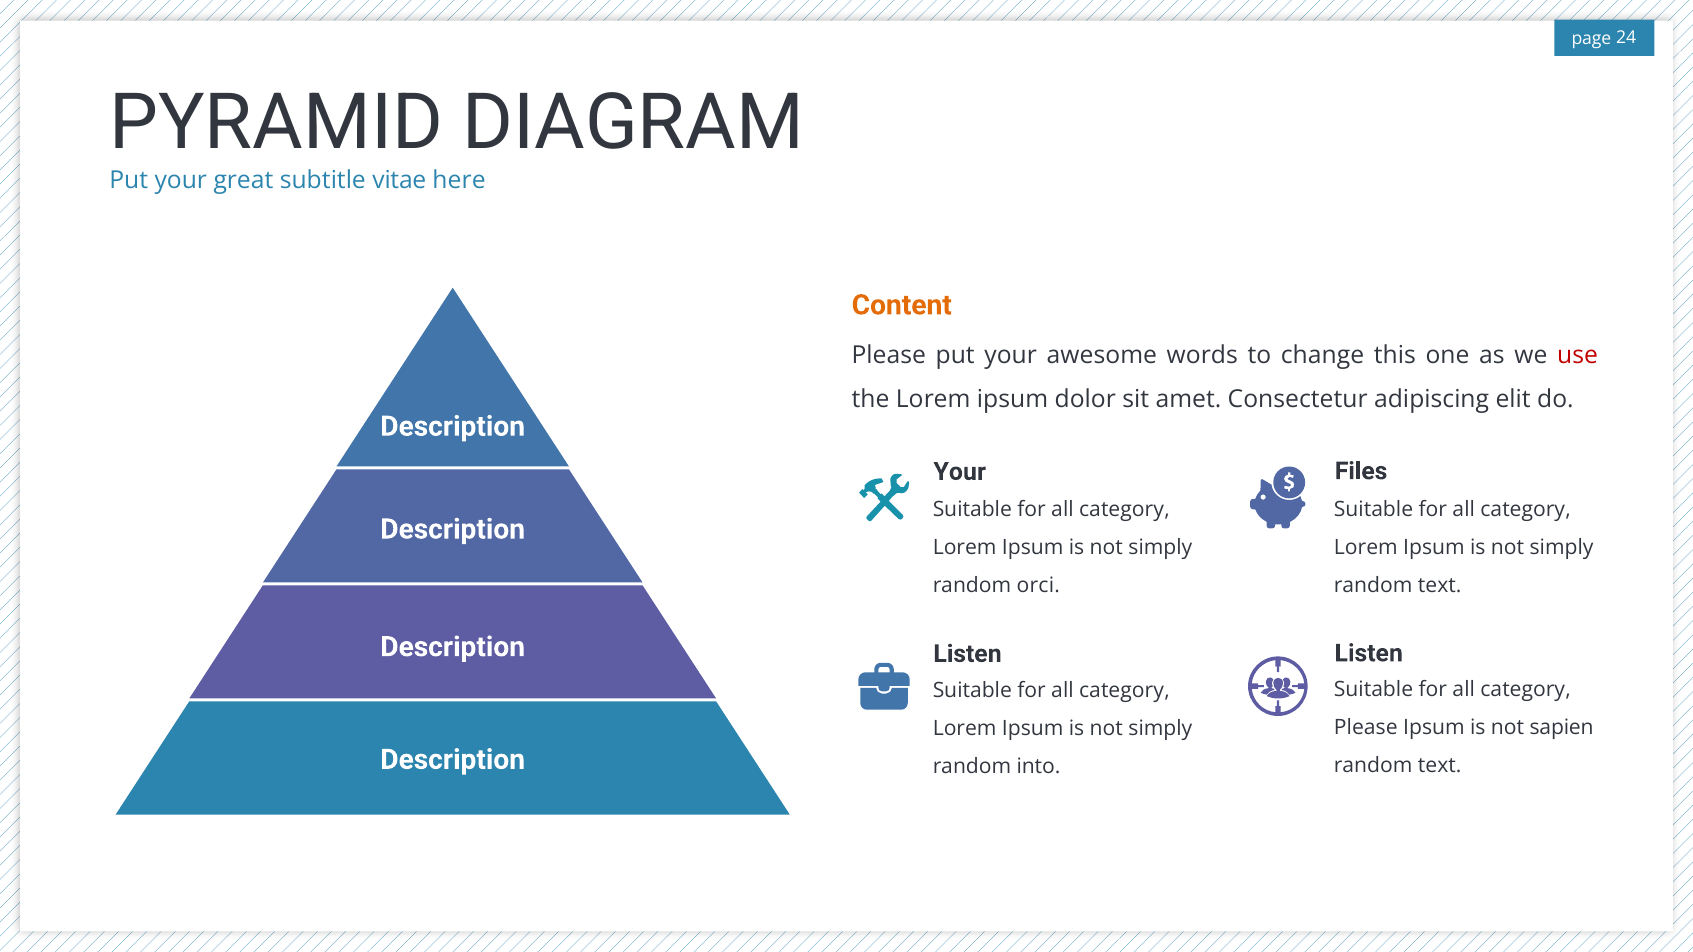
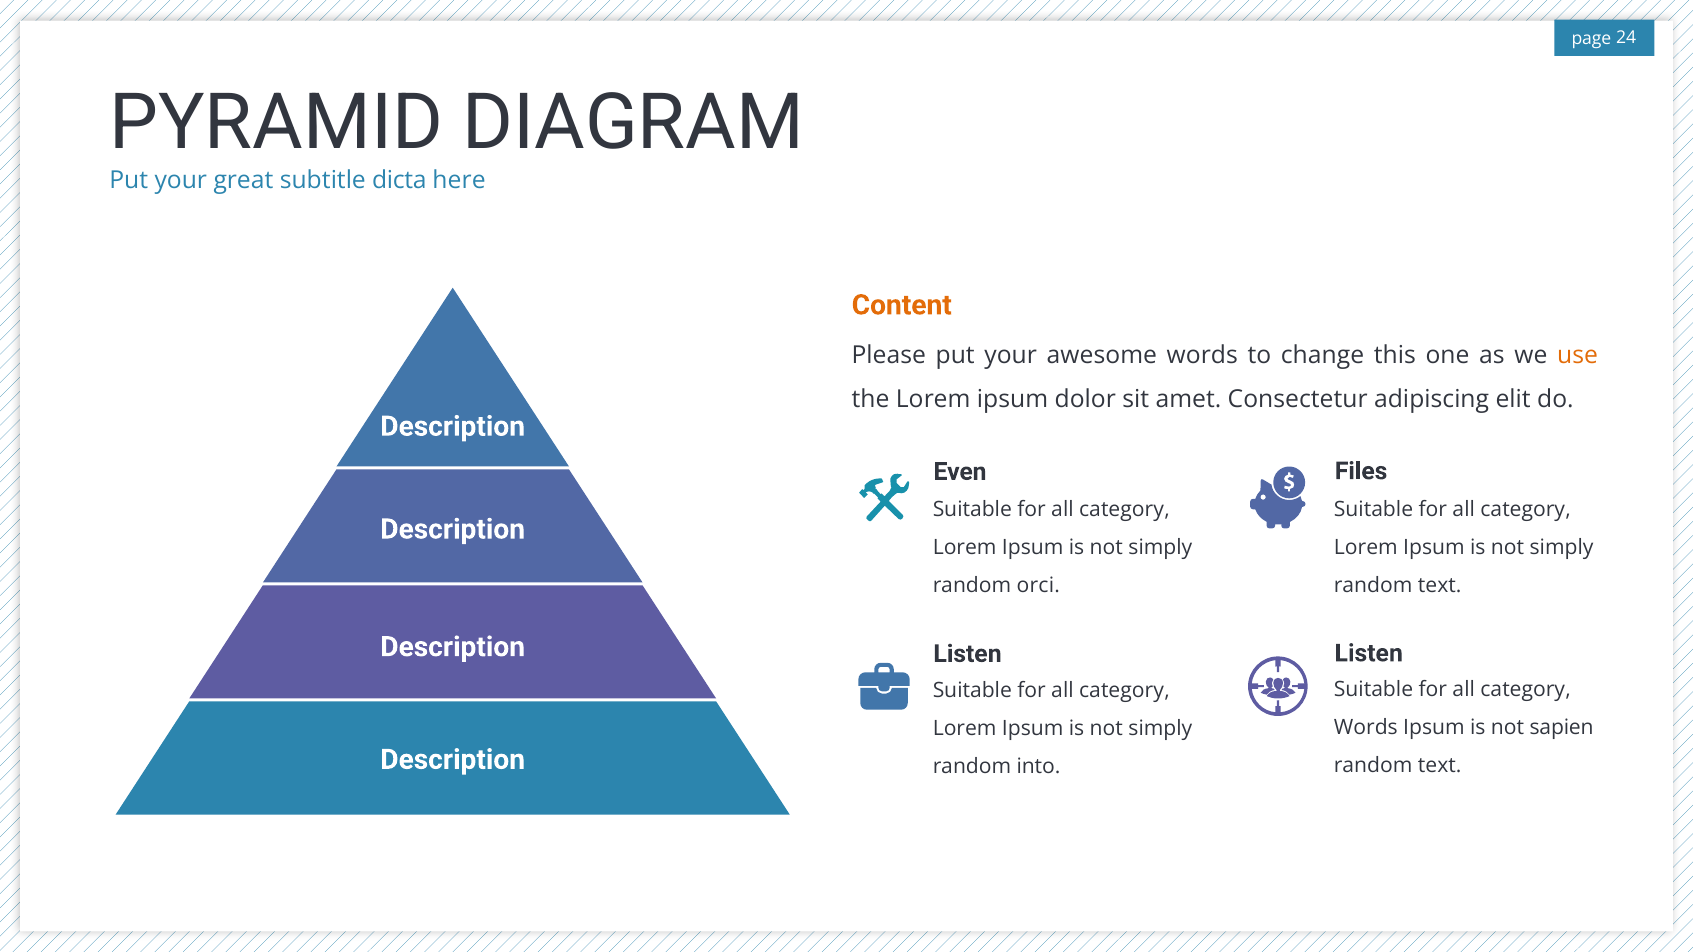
vitae: vitae -> dicta (399, 180)
use colour: red -> orange (1578, 355)
Your: Your -> Even (960, 472)
Please: Please -> Words (1366, 728)
